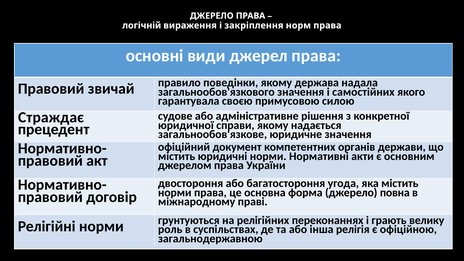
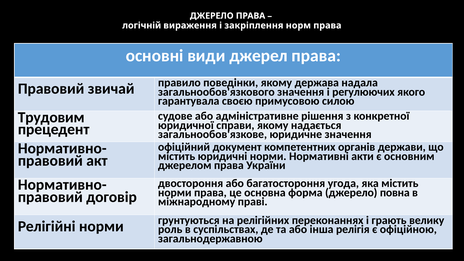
самостійних: самостійних -> регулюючих (363, 92)
Страждає: Страждає -> Трудовим (51, 117)
